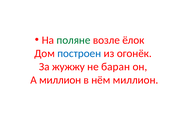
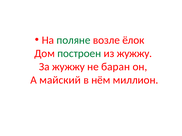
построен colour: blue -> green (79, 54)
из огонёк: огонёк -> жужжу (134, 54)
А миллион: миллион -> майский (60, 80)
